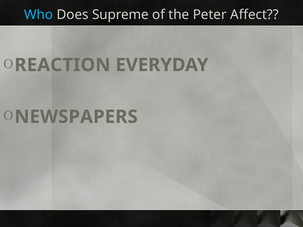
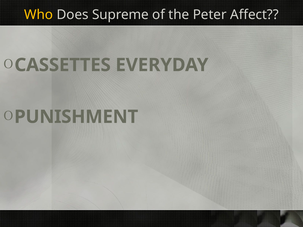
Who colour: light blue -> yellow (39, 15)
REACTION: REACTION -> CASSETTES (63, 65)
NEWSPAPERS: NEWSPAPERS -> PUNISHMENT (76, 117)
